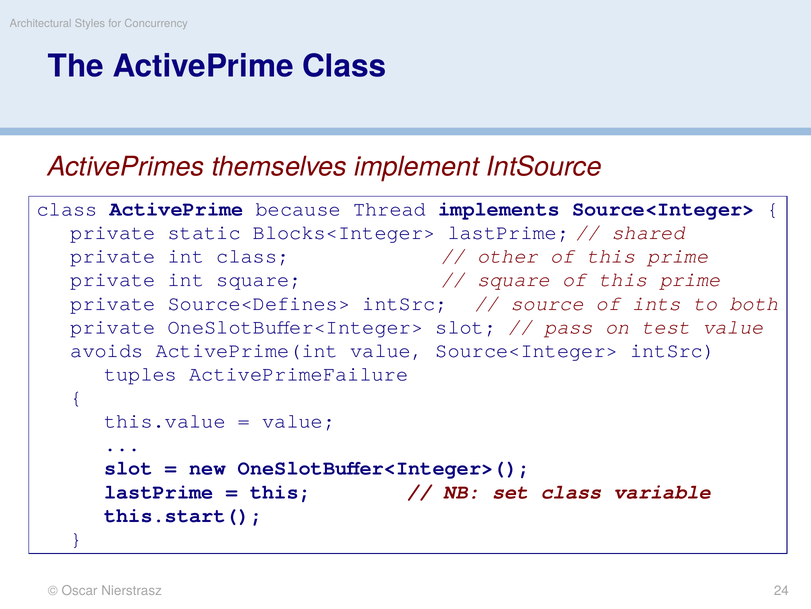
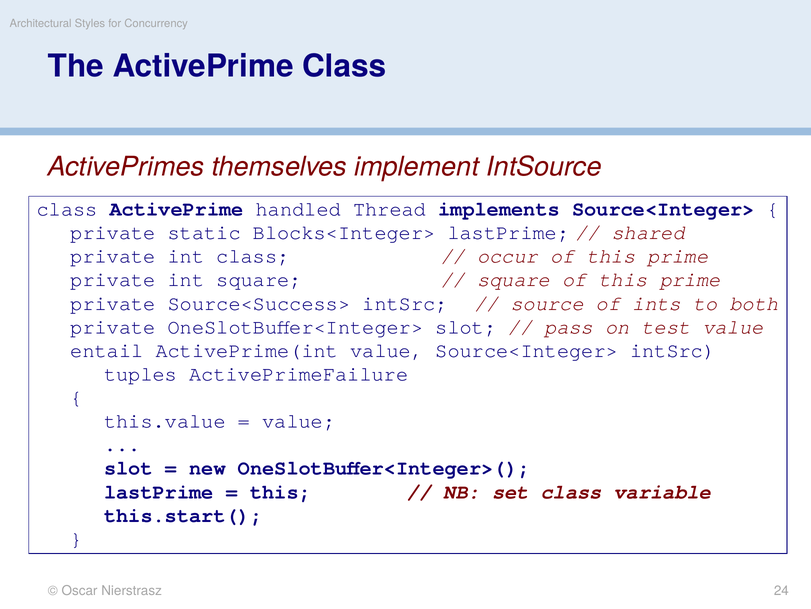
because: because -> handled (298, 209)
other: other -> occur (508, 256)
Source<Defines>: Source<Defines> -> Source<Success> (259, 303)
avoids: avoids -> entail (107, 350)
